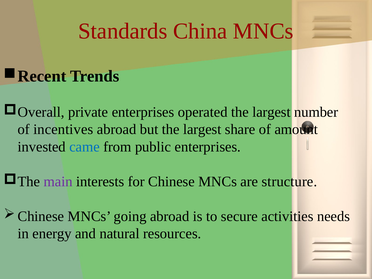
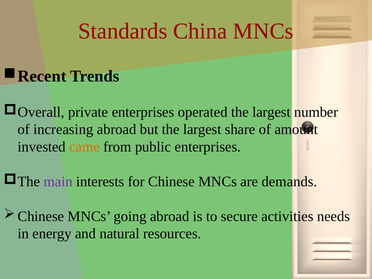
incentives: incentives -> increasing (63, 129)
came colour: blue -> orange (85, 147)
structure: structure -> demands (289, 182)
